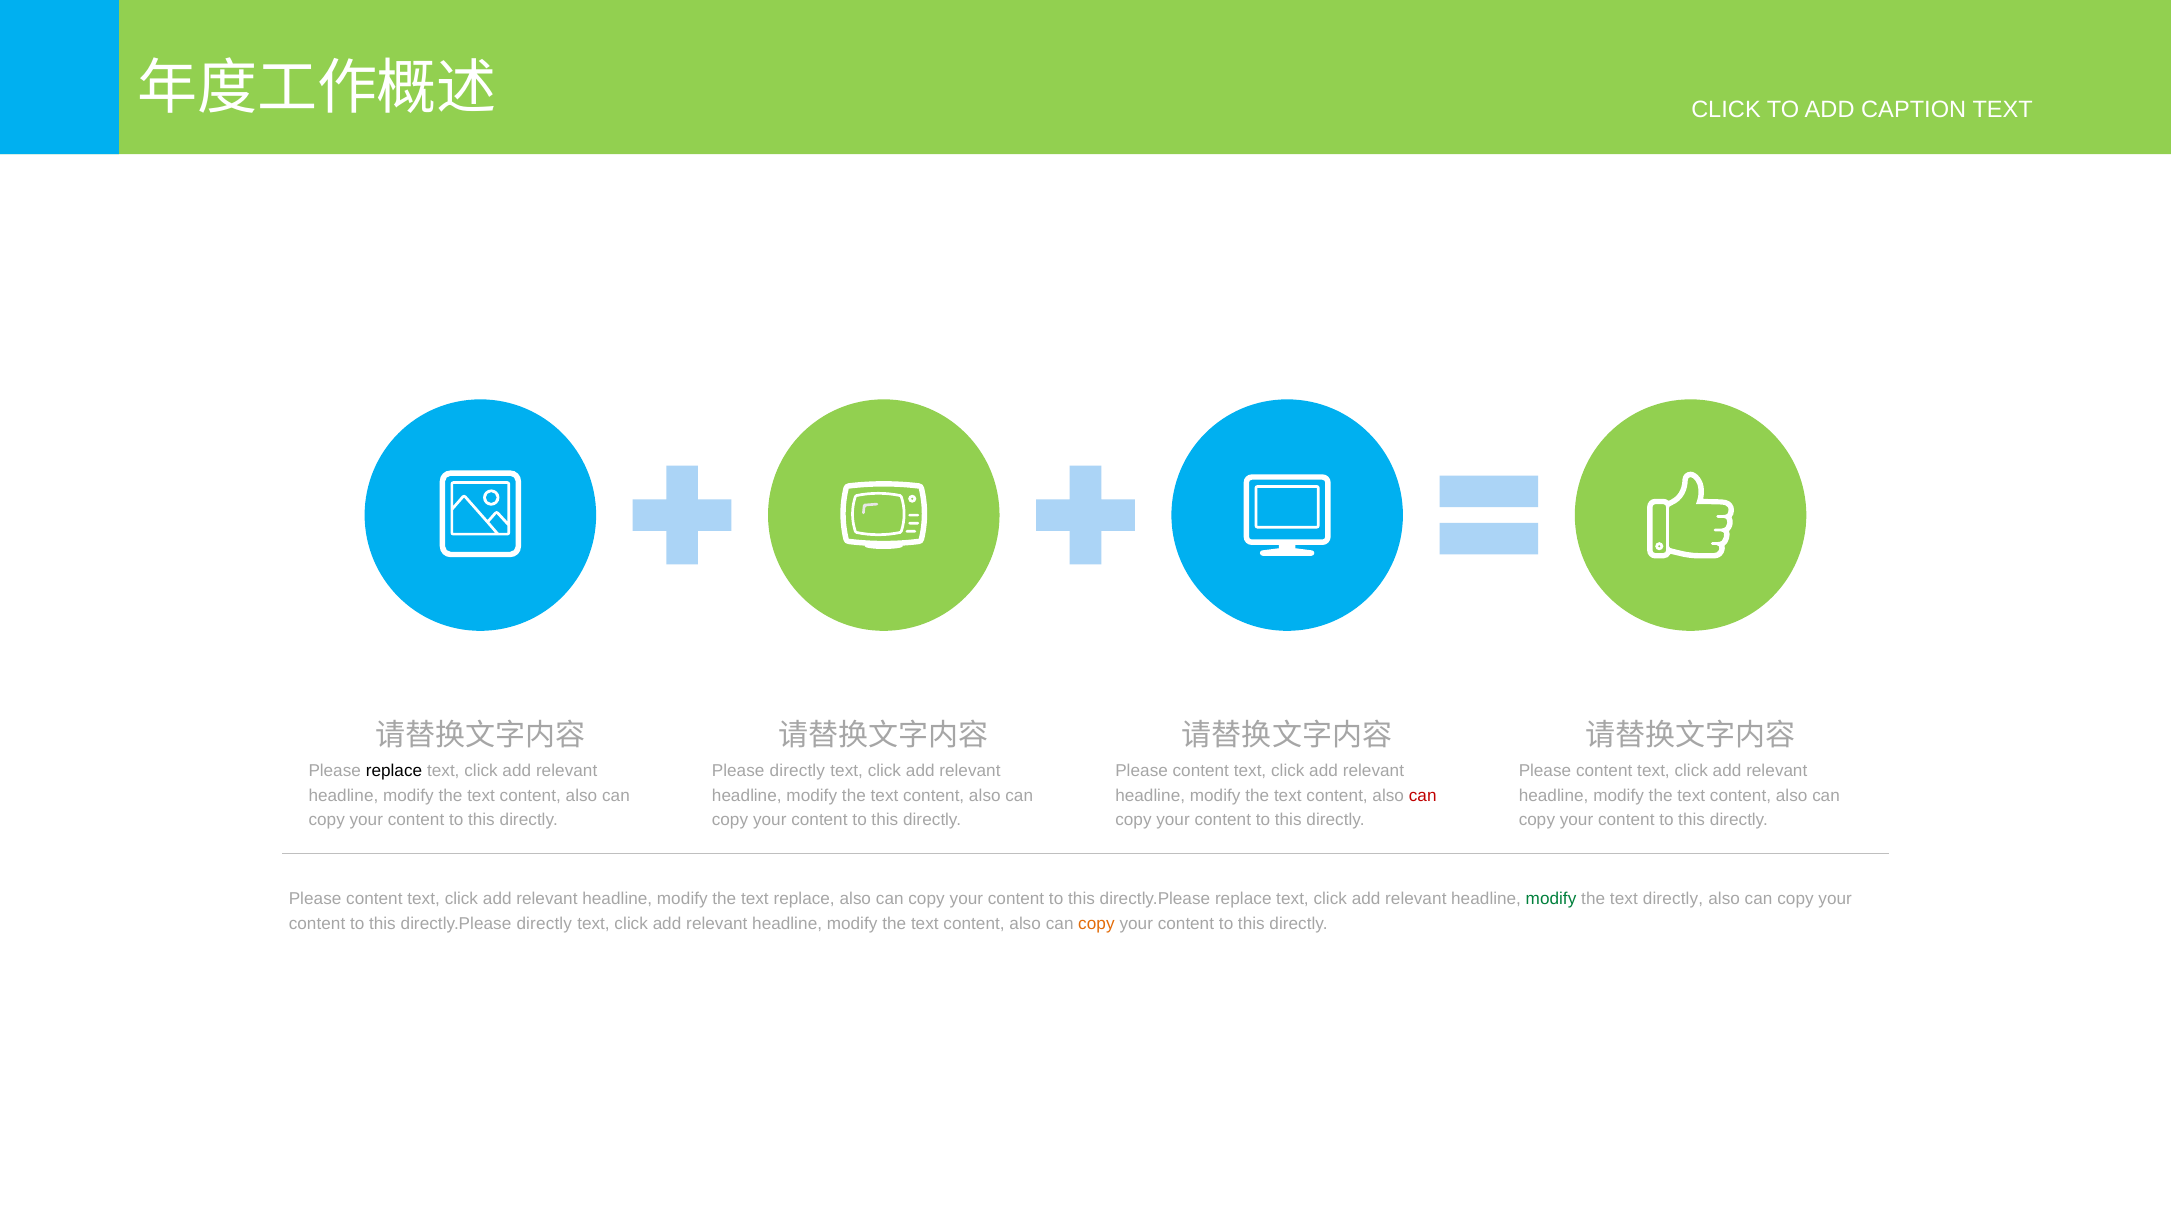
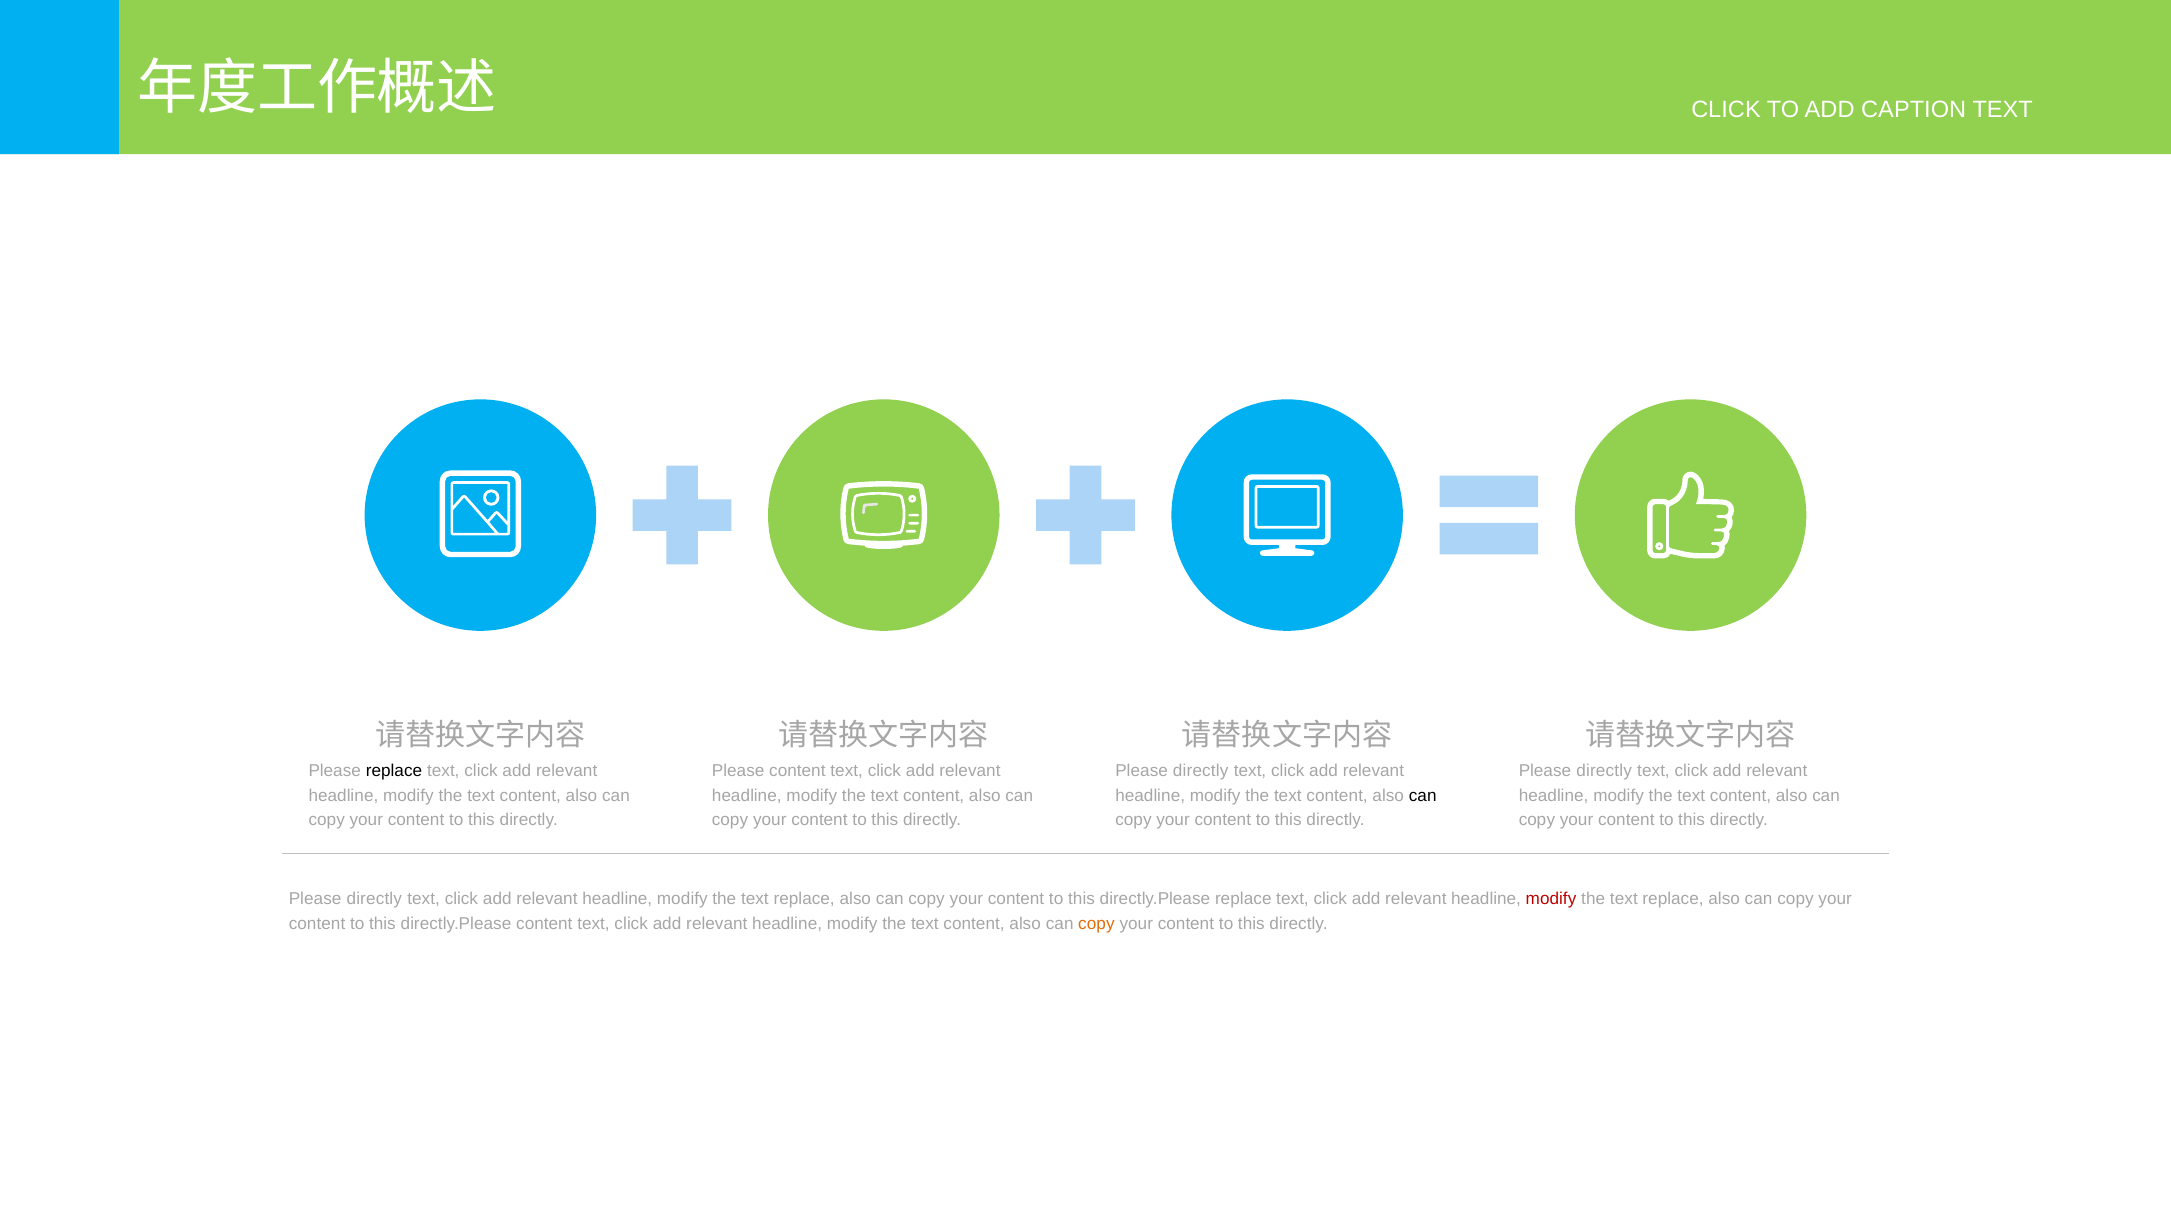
Please directly: directly -> content (797, 771)
content: content -> directly (1201, 771)
content: content -> directly (1604, 771)
can colour: red -> black (1423, 795)
content: content -> directly (374, 899)
modify colour: green -> red (1551, 899)
directly: directly -> replace (1673, 899)
directly.Please directly: directly -> content (544, 924)
